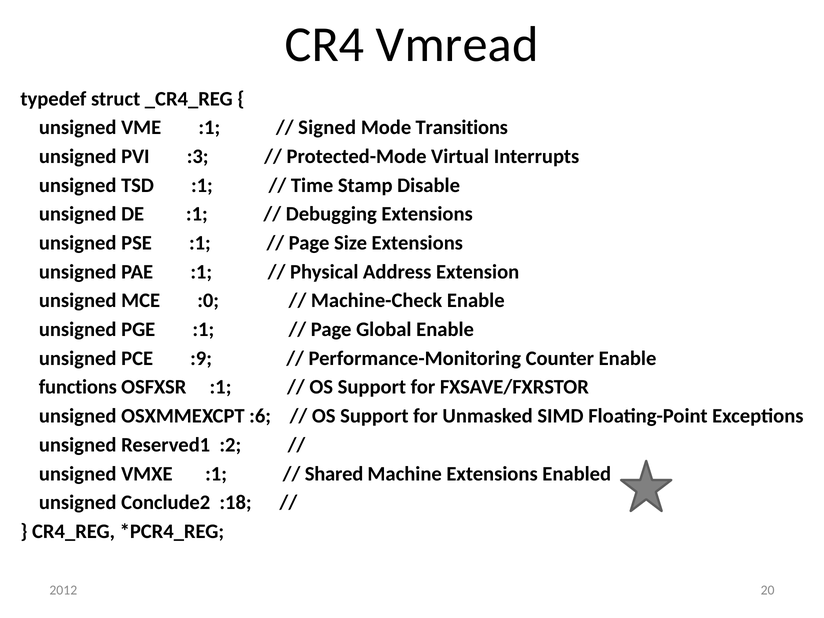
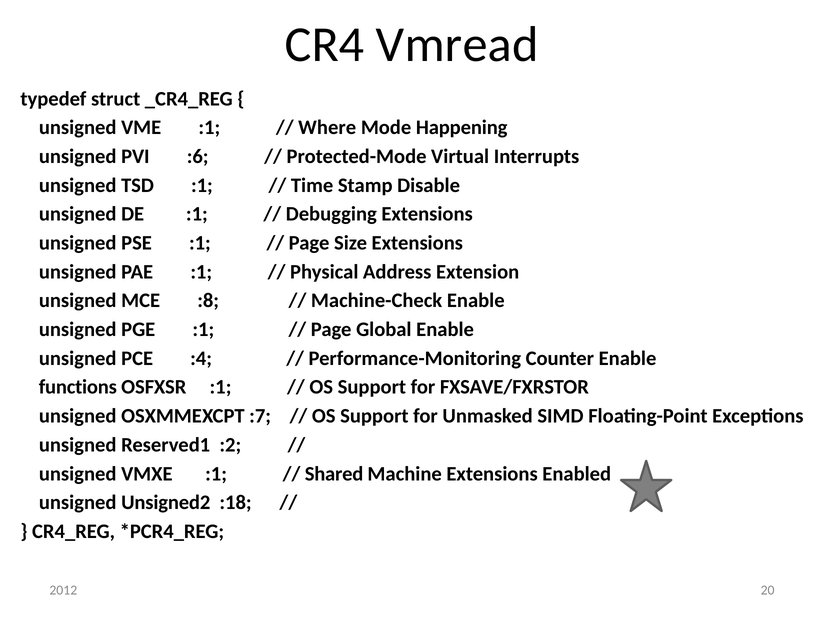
Signed: Signed -> Where (327, 128)
Transitions: Transitions -> Happening (462, 128)
:3: :3 -> :6 (198, 156)
:0: :0 -> :8 (208, 301)
:9: :9 -> :4 (201, 358)
:6: :6 -> :7 (260, 416)
Conclude2: Conclude2 -> Unsigned2 (166, 503)
